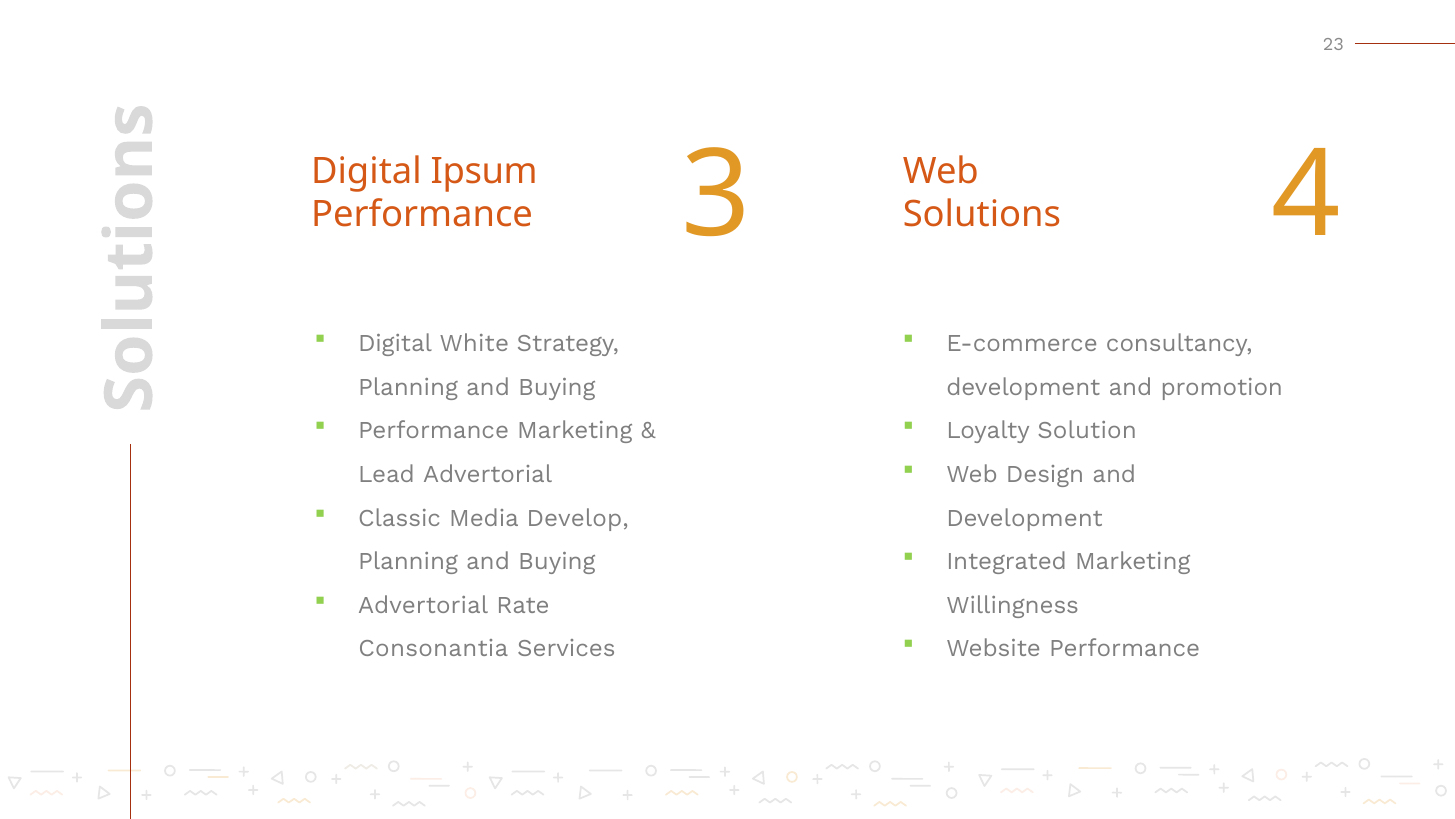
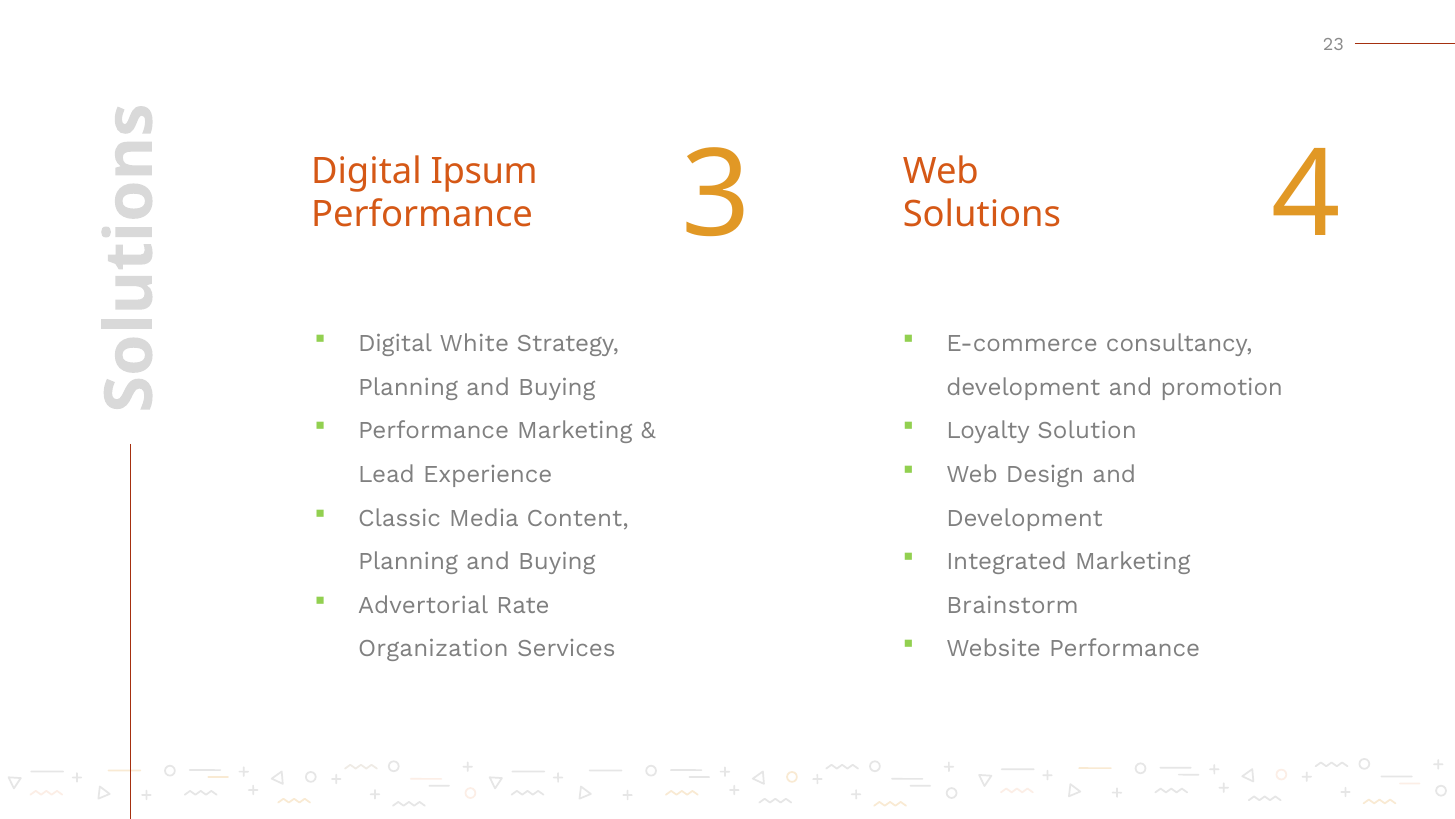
Lead Advertorial: Advertorial -> Experience (488, 474)
Develop: Develop -> Content (578, 518)
Willingness: Willingness -> Brainstorm (1013, 605)
Consonantia: Consonantia -> Organization (433, 649)
